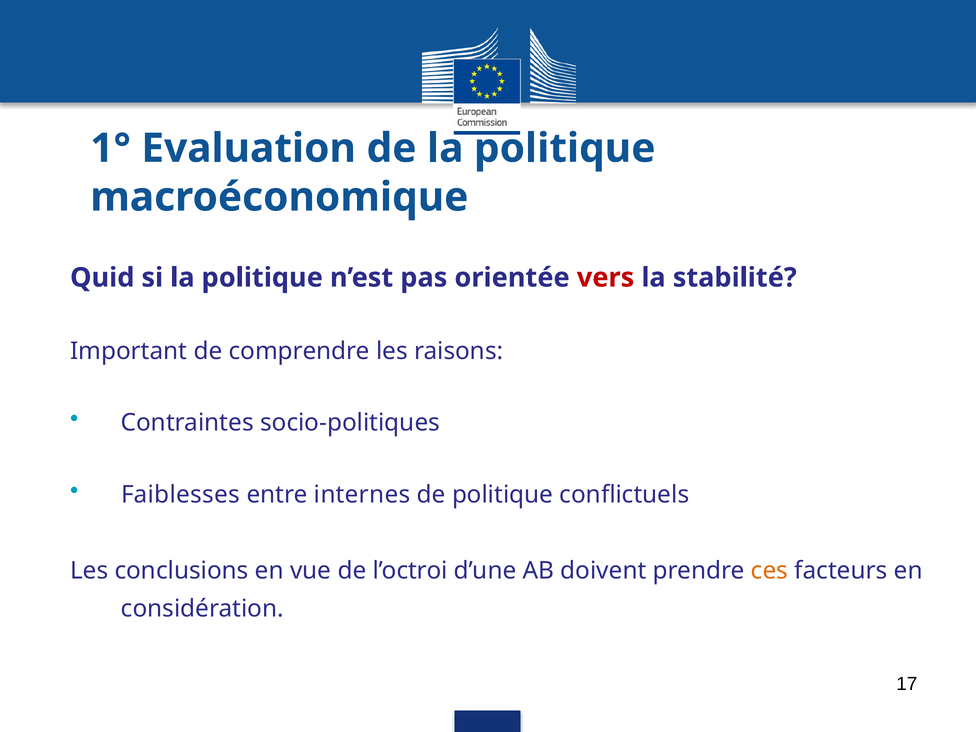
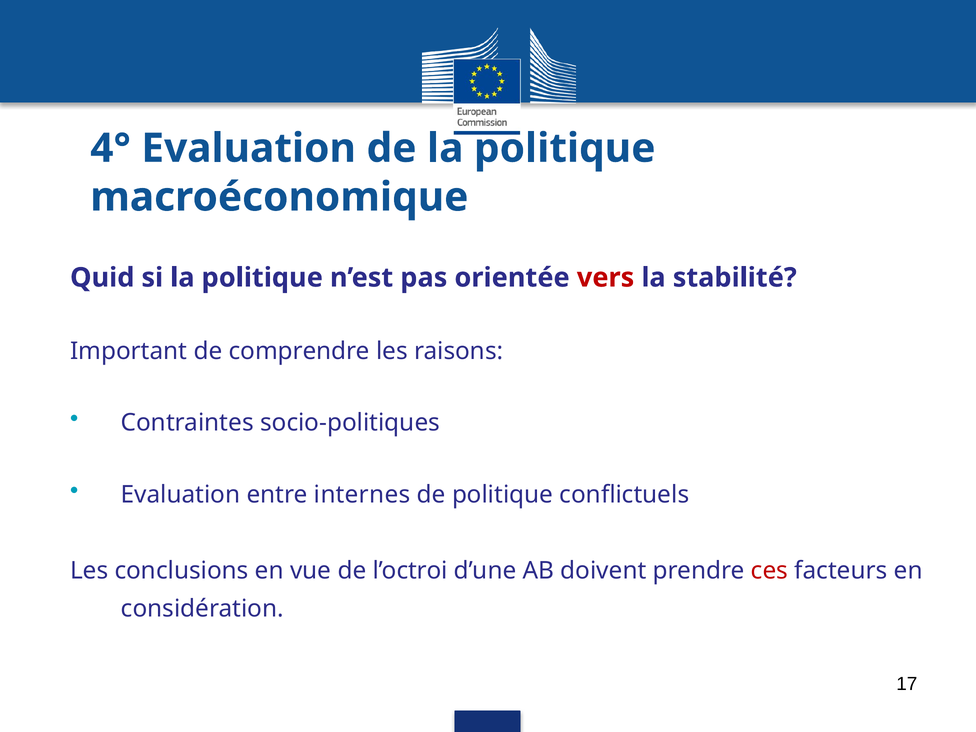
1°: 1° -> 4° (111, 148)
Faiblesses: Faiblesses -> Evaluation (181, 495)
ces colour: orange -> red (769, 571)
